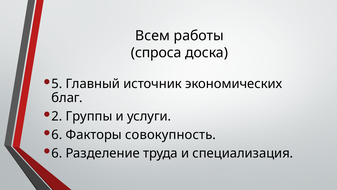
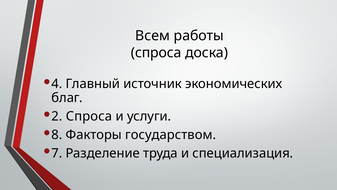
5: 5 -> 4 (57, 84)
2 Группы: Группы -> Спроса (89, 116)
6: 6 -> 8 (57, 135)
совокупность: совокупность -> государством (171, 135)
6: 6 -> 7 (57, 153)
